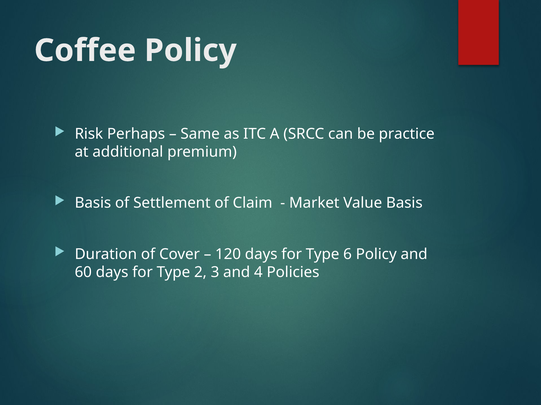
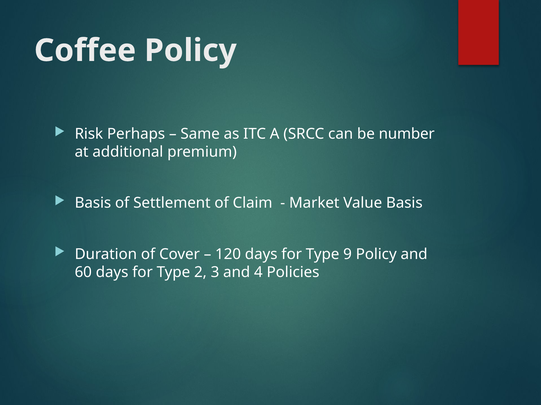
practice: practice -> number (407, 134)
6: 6 -> 9 (348, 255)
